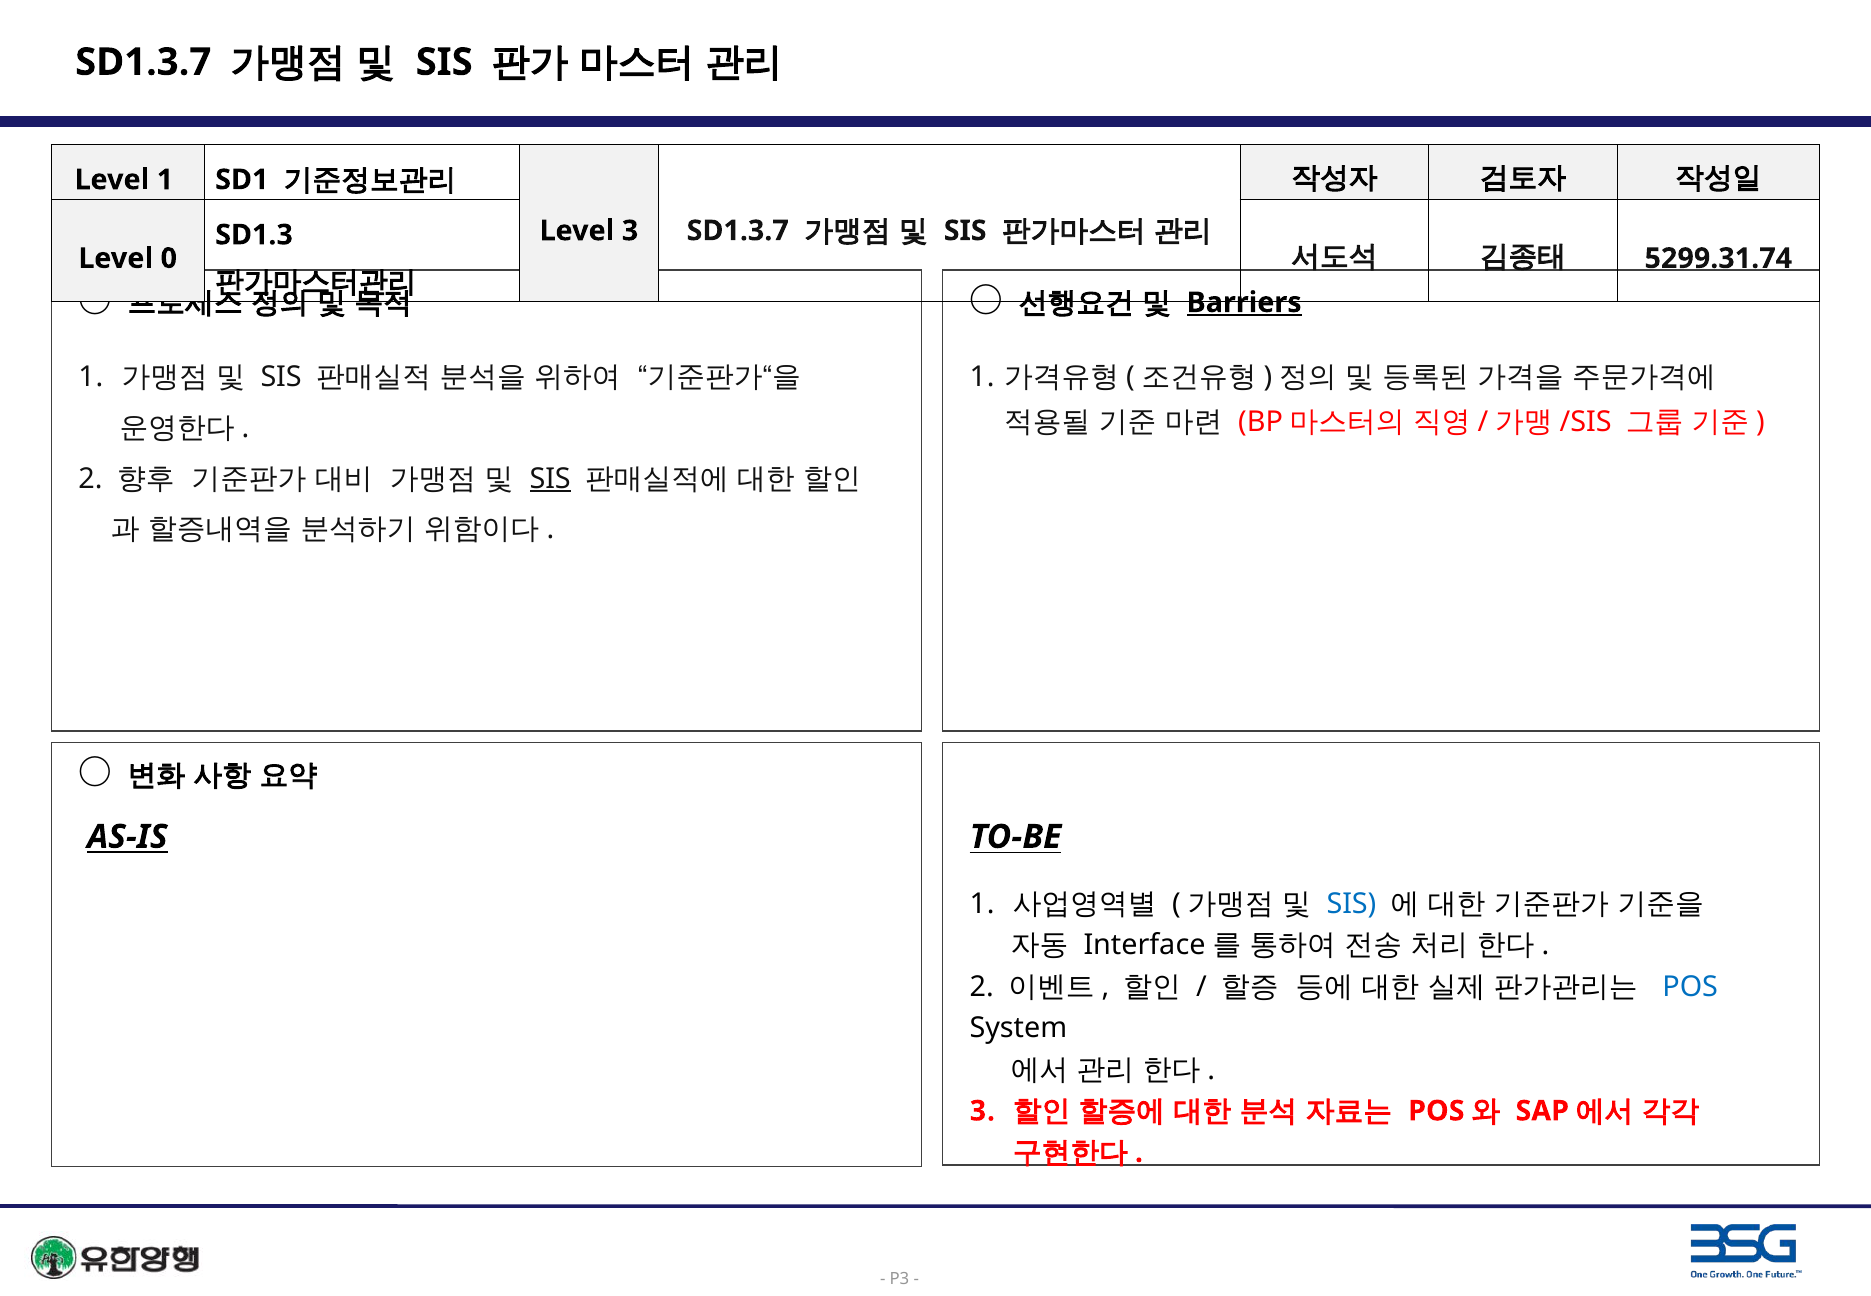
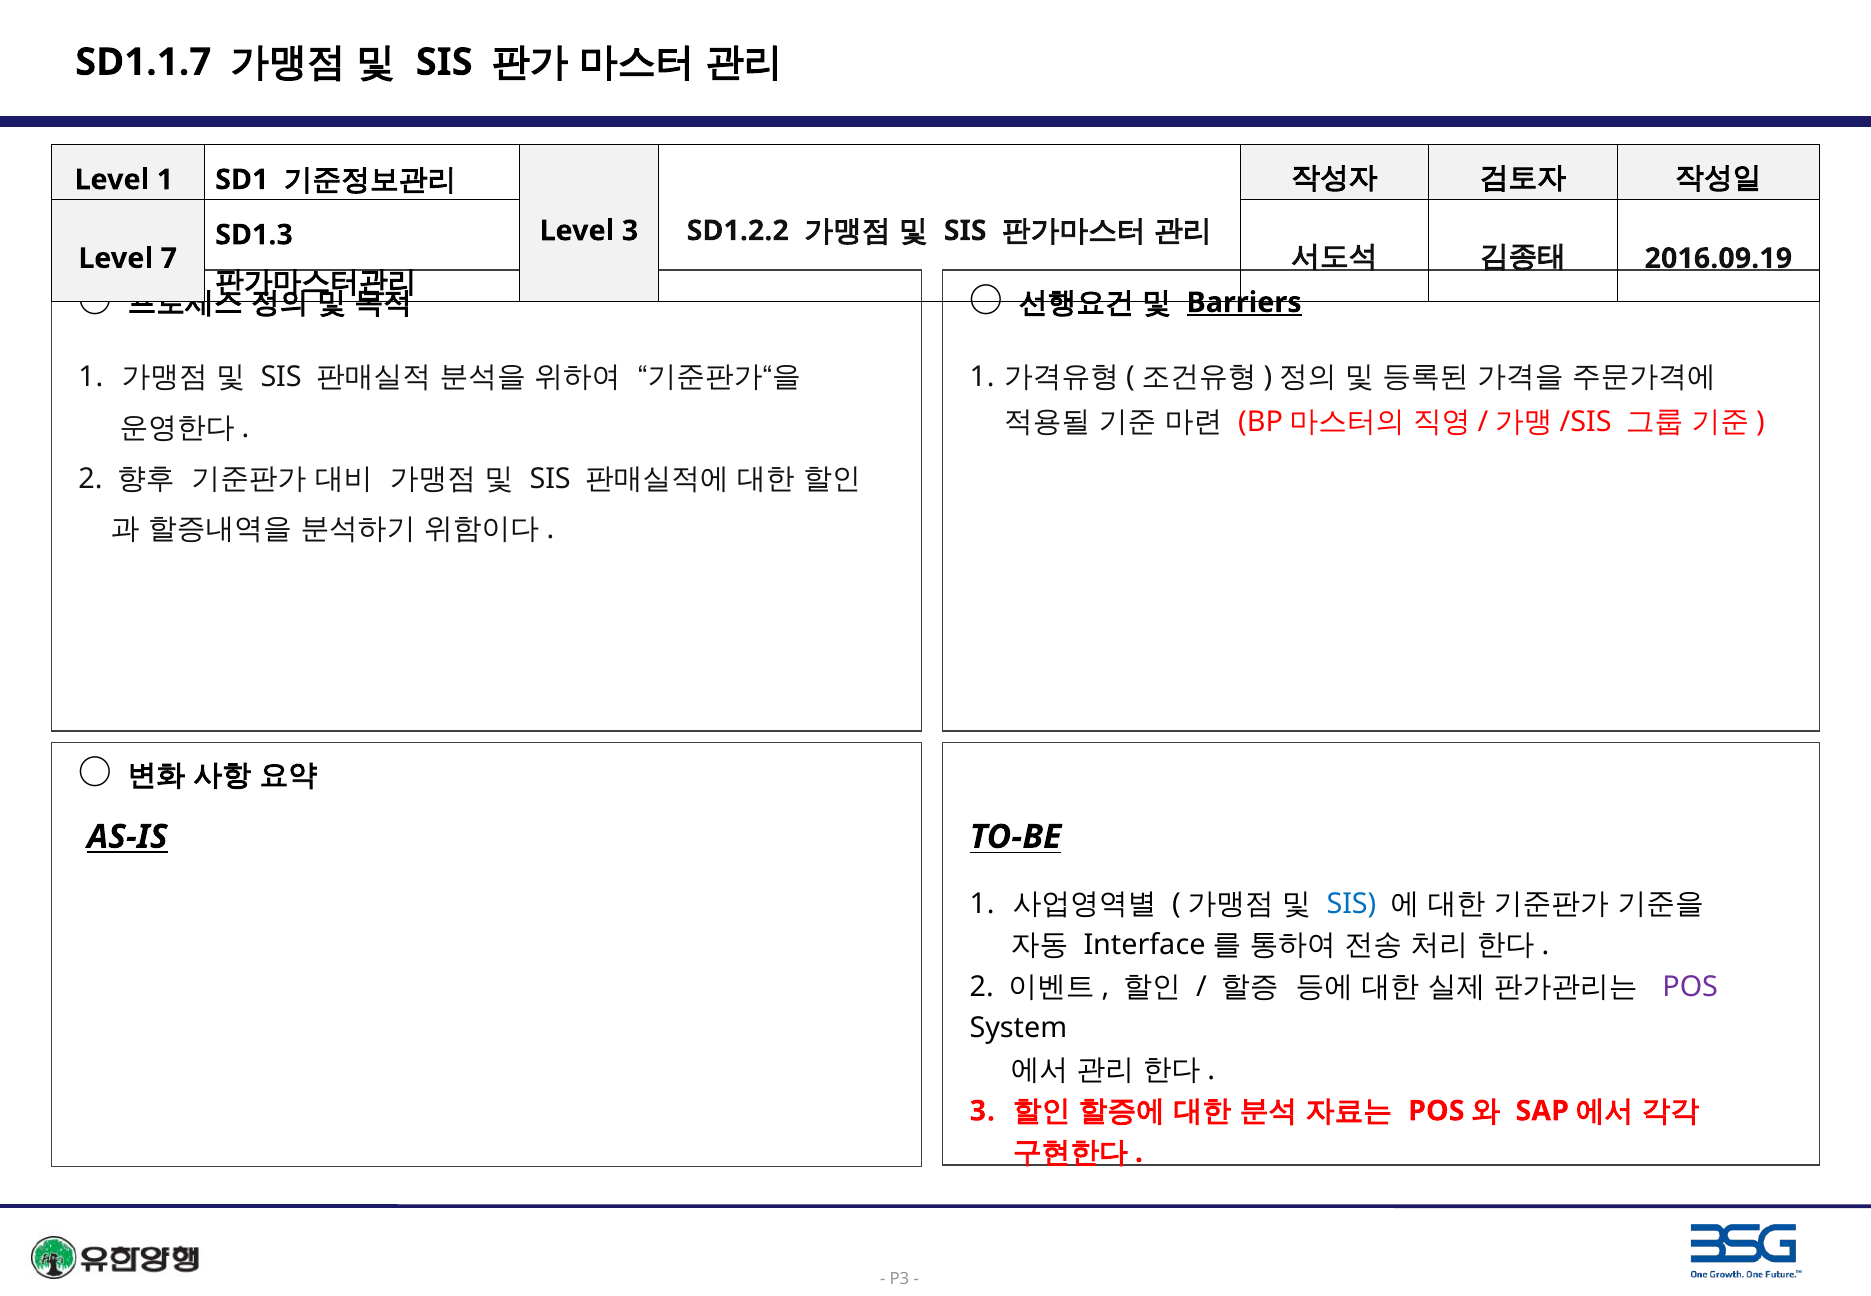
SD1.3.7: SD1.3.7 -> SD1.1.7 (143, 62)
3 SD1.3.7: SD1.3.7 -> SD1.2.2 (738, 231)
5299.31.74: 5299.31.74 -> 2016.09.19 (1718, 258)
0: 0 -> 7 (169, 258)
SIS underline: present -> none (550, 478)
POS colour: blue -> purple (1690, 986)
